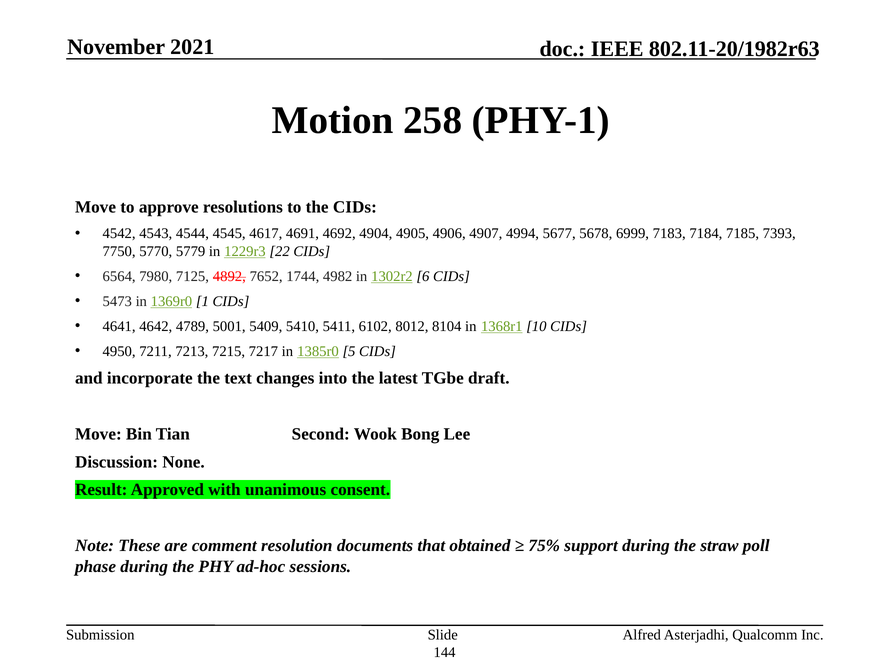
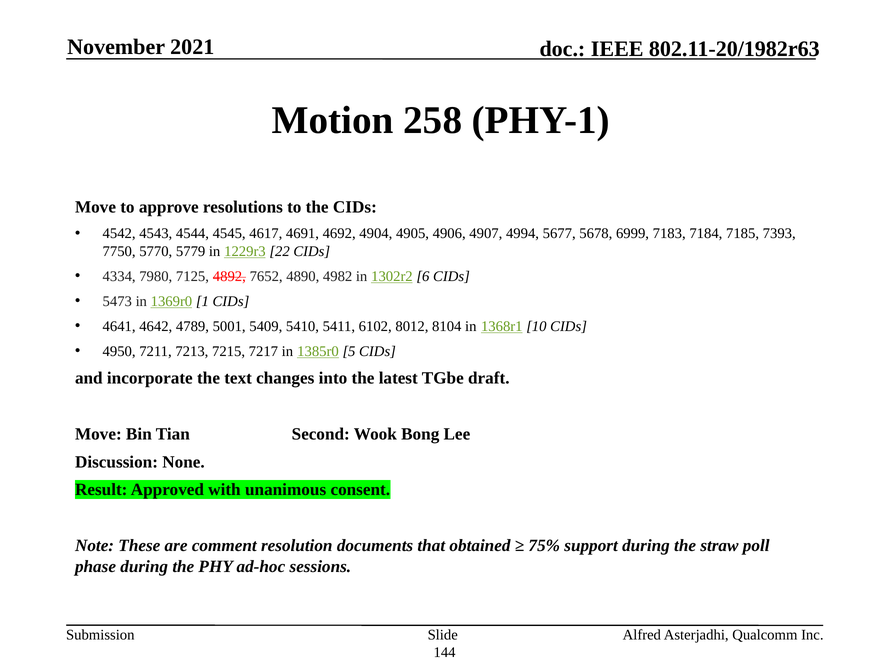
6564: 6564 -> 4334 (119, 276)
1744: 1744 -> 4890 (303, 276)
